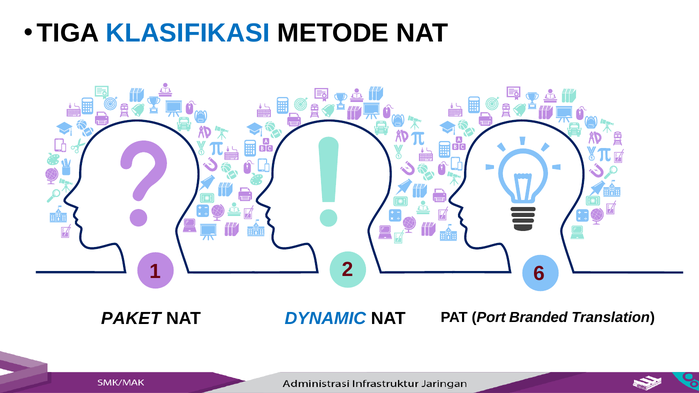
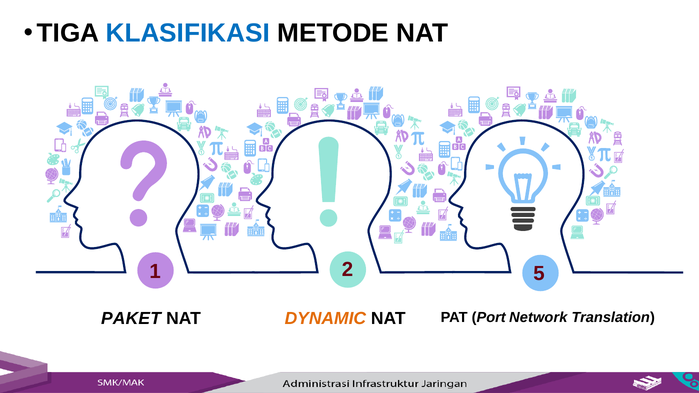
6: 6 -> 5 (539, 274)
DYNAMIC colour: blue -> orange (325, 318)
Branded: Branded -> Network (538, 318)
